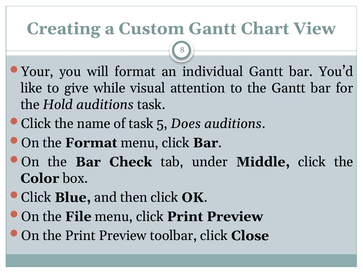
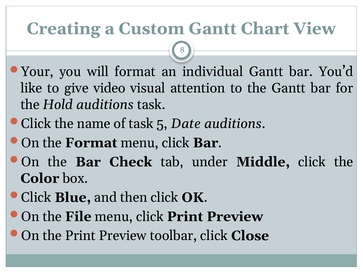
while: while -> video (109, 88)
Does: Does -> Date (186, 123)
